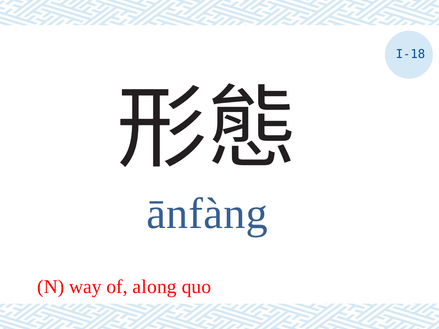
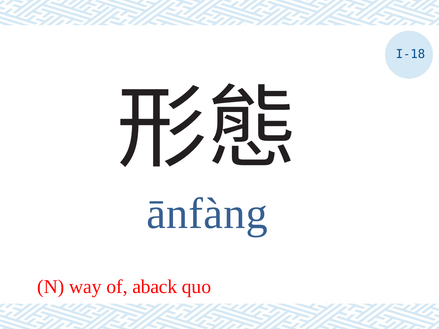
along: along -> aback (155, 287)
